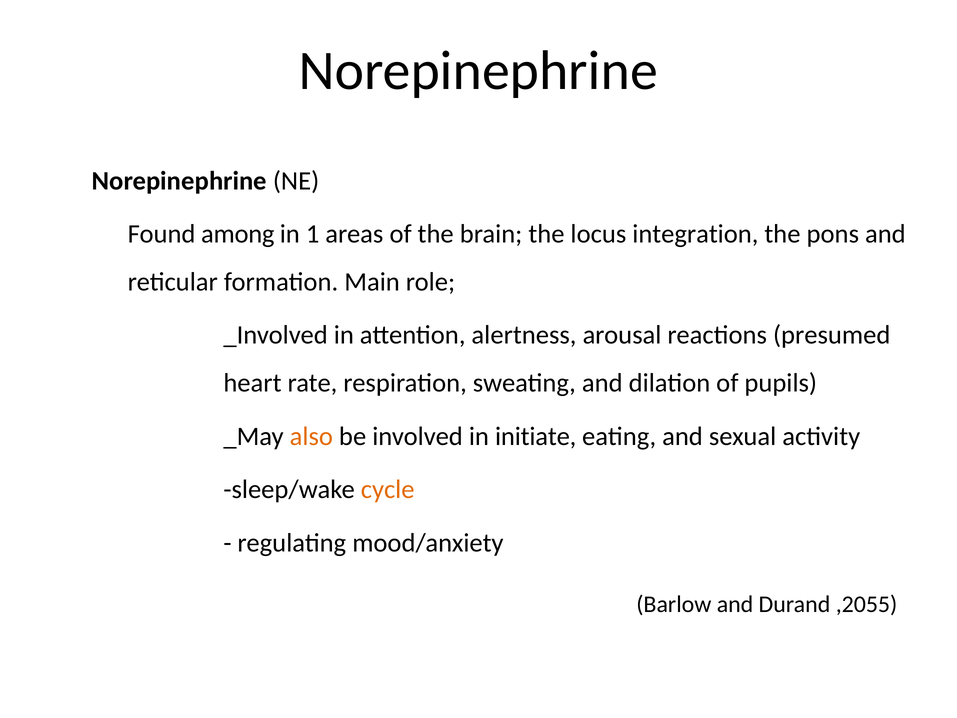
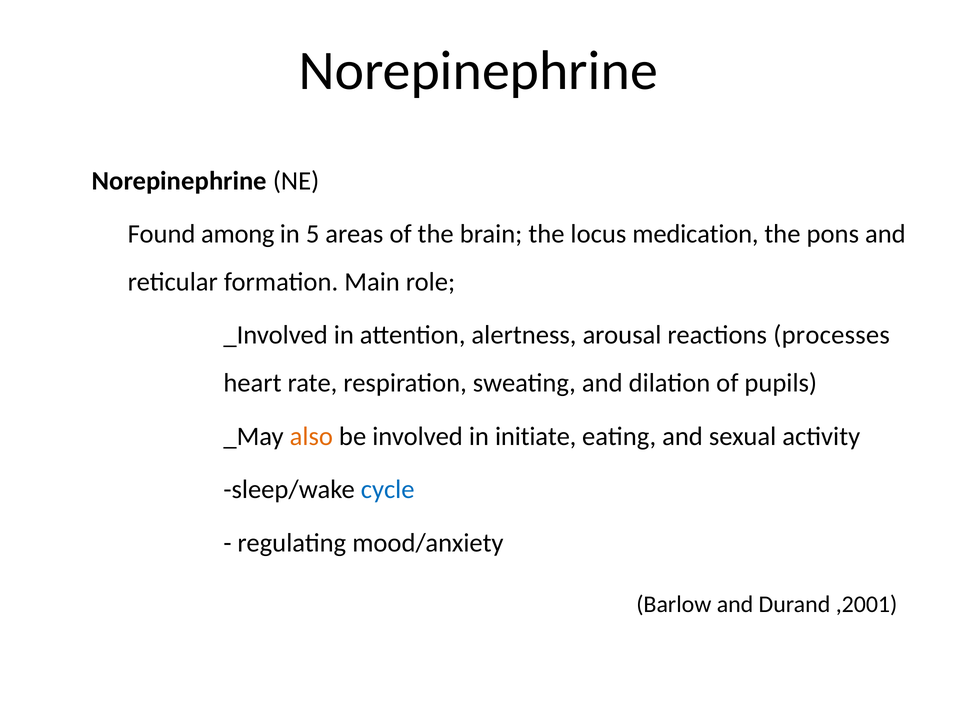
1: 1 -> 5 (313, 234)
integration: integration -> medication (695, 234)
presumed: presumed -> processes (832, 335)
cycle colour: orange -> blue (388, 489)
,2055: ,2055 -> ,2001 (867, 604)
